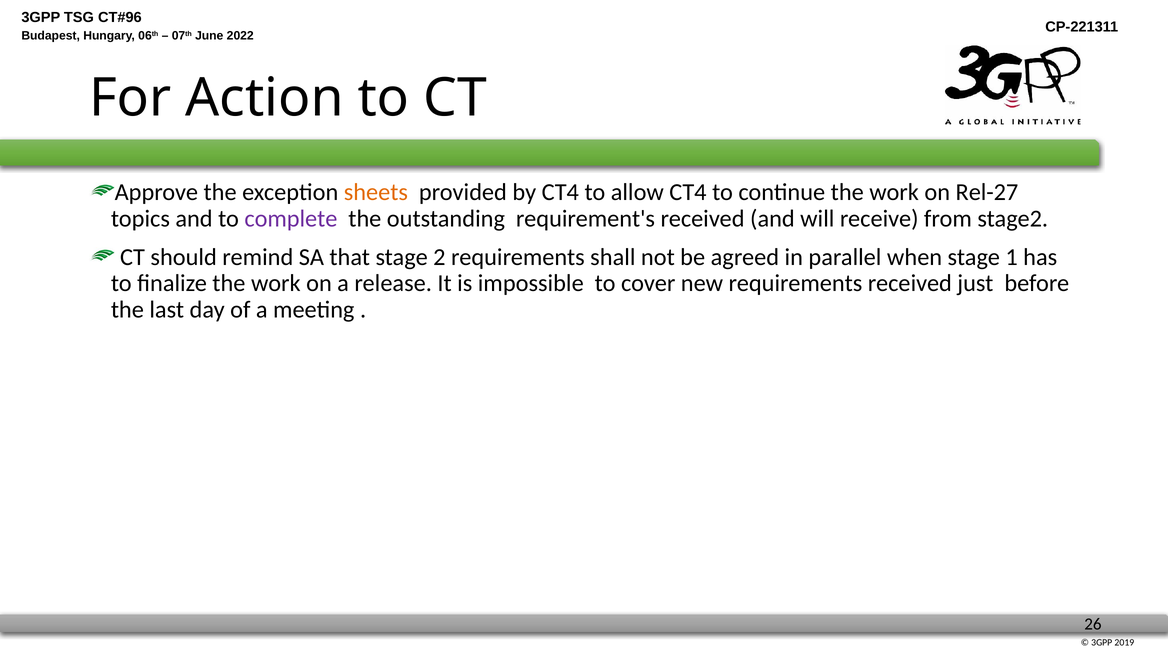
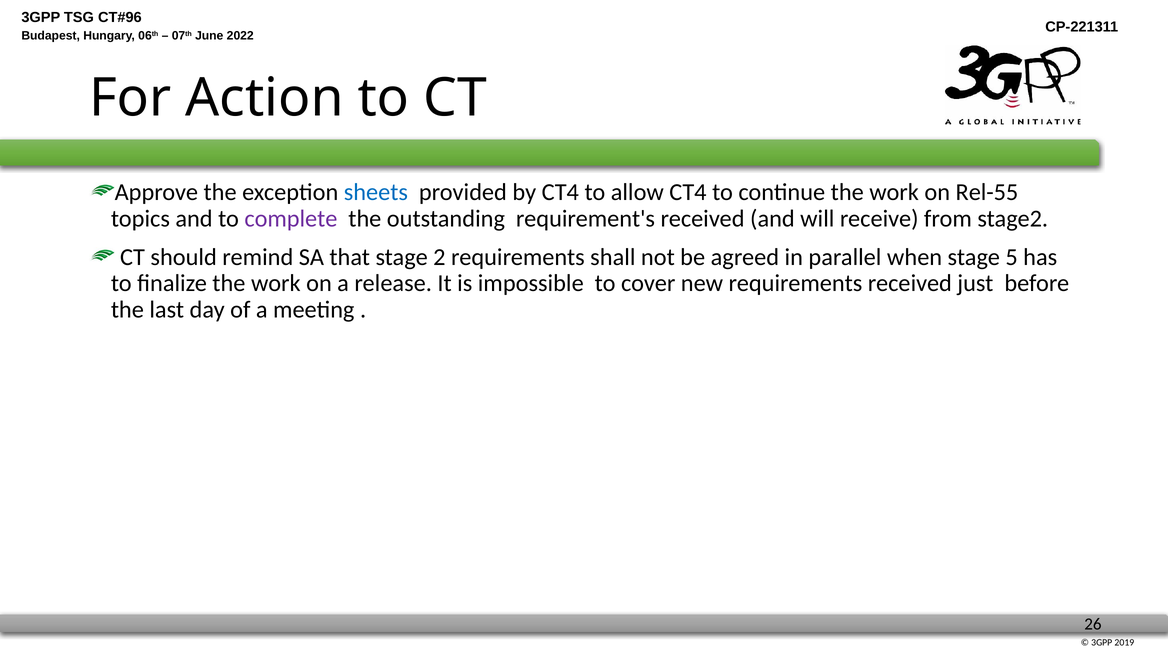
sheets colour: orange -> blue (376, 192)
Rel-27: Rel-27 -> Rel-55 (987, 192)
1: 1 -> 5 (1012, 257)
